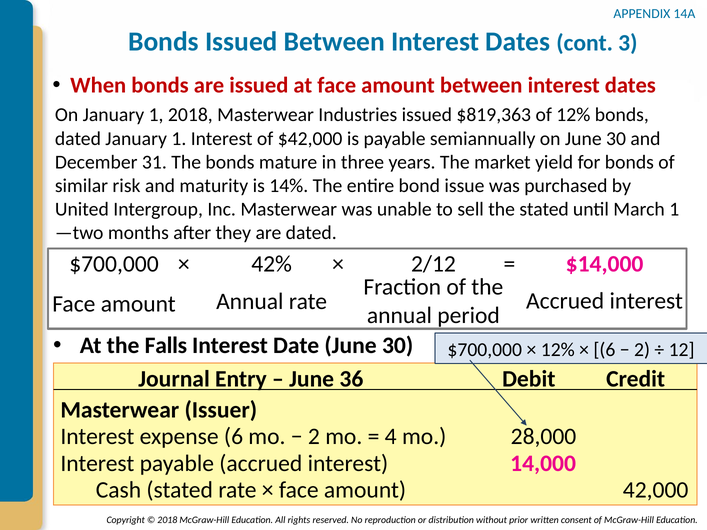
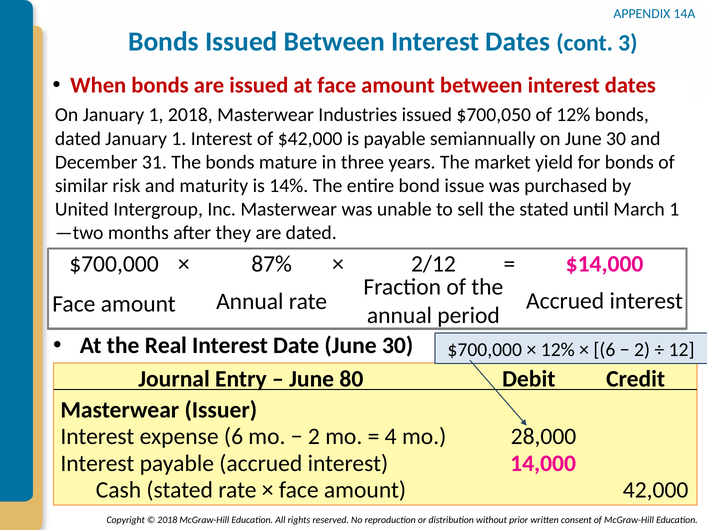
$819,363: $819,363 -> $700,050 (494, 115)
42%: 42% -> 87% (272, 264)
Falls: Falls -> Real (166, 346)
36: 36 -> 80 (351, 379)
